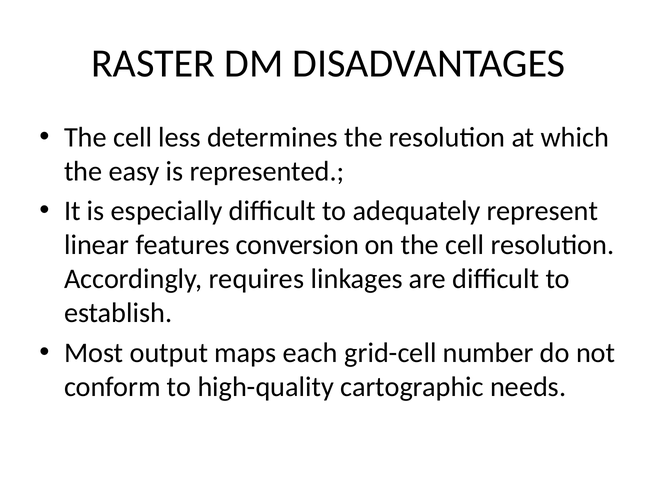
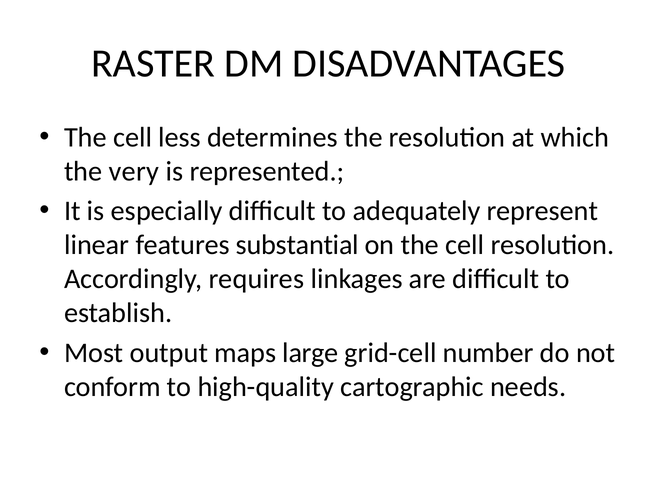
easy: easy -> very (134, 171)
conversion: conversion -> substantial (297, 245)
each: each -> large (310, 353)
